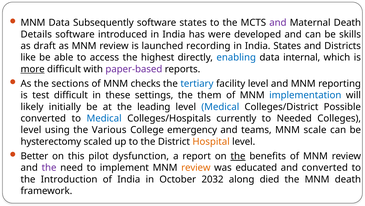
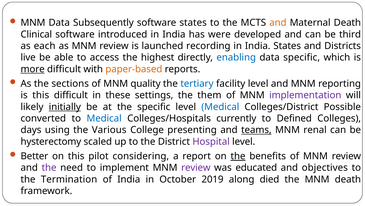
and colour: purple -> orange (278, 23)
Details: Details -> Clinical (36, 34)
skills: skills -> third (350, 34)
draft: draft -> each (45, 46)
like: like -> live (28, 57)
data internal: internal -> specific (302, 57)
paper-based colour: purple -> orange (134, 69)
checks: checks -> quality (146, 83)
is test: test -> this (41, 95)
implementation colour: blue -> purple (305, 95)
initially underline: none -> present (65, 107)
the leading: leading -> specific (154, 107)
Needed: Needed -> Defined (294, 118)
level: level -> days (31, 130)
emergency: emergency -> presenting (192, 130)
teams underline: none -> present (256, 130)
scale: scale -> renal (315, 130)
Hospital colour: orange -> purple (211, 141)
dysfunction: dysfunction -> considering (141, 156)
review colour: orange -> purple (196, 167)
and converted: converted -> objectives (325, 167)
Introduction: Introduction -> Termination (69, 179)
2032: 2032 -> 2019 (212, 179)
